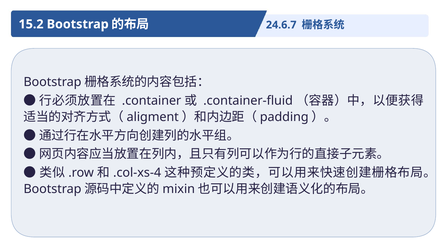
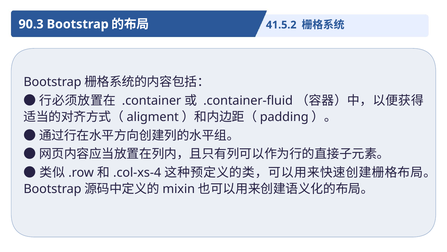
15.2: 15.2 -> 90.3 (31, 24)
24.6.7: 24.6.7 -> 41.5.2 (281, 25)
